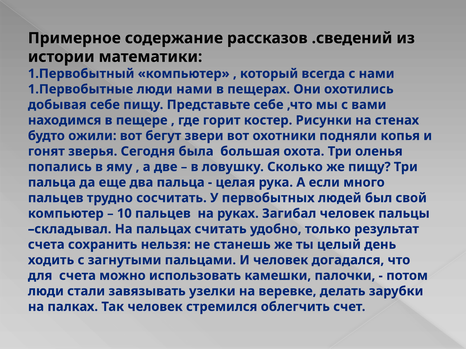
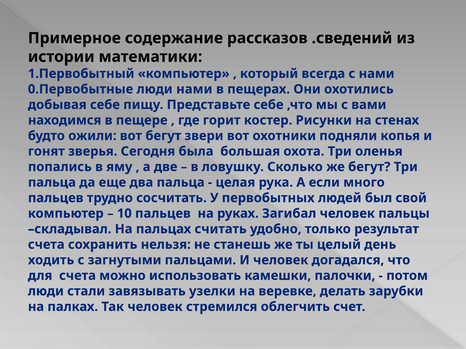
1.Первобытные: 1.Первобытные -> 0.Первобытные (81, 89)
же пищу: пищу -> бегут (369, 167)
